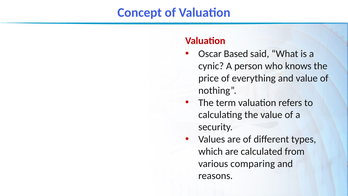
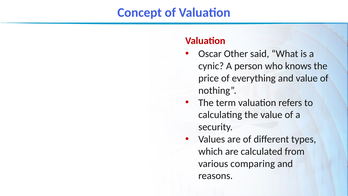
Based: Based -> Other (236, 54)
